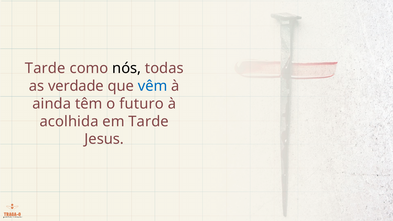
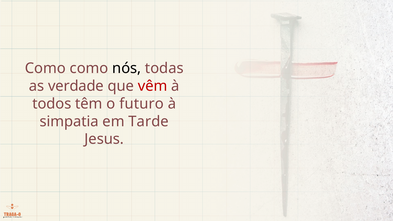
Tarde: Tarde -> Como (45, 68)
vêm colour: blue -> red (153, 86)
ainda: ainda -> todos (52, 104)
acolhida: acolhida -> simpatia (69, 121)
